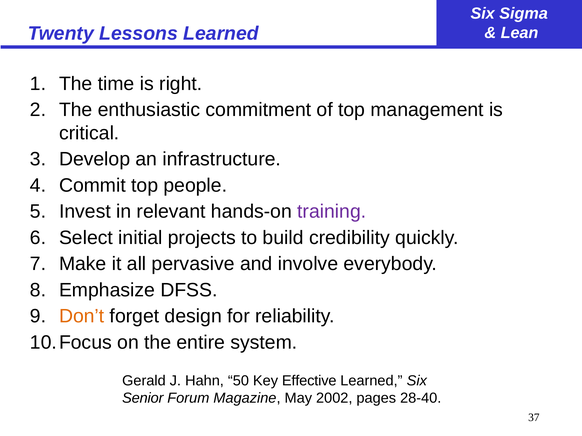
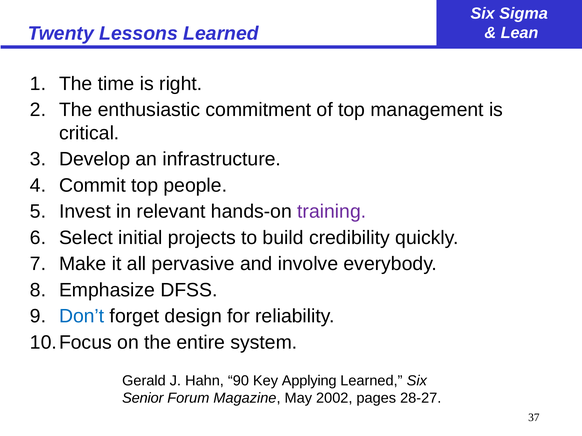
Don’t colour: orange -> blue (82, 317)
50: 50 -> 90 (238, 381)
Effective: Effective -> Applying (309, 381)
28-40: 28-40 -> 28-27 (421, 399)
